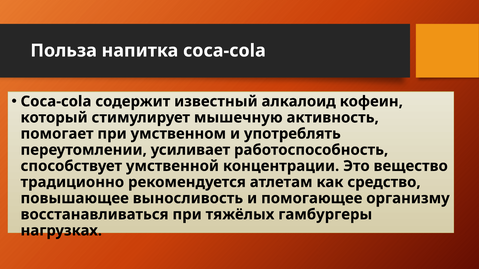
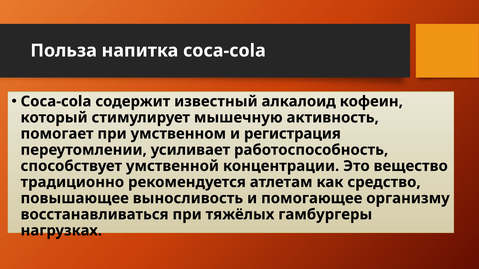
употреблять: употреблять -> регистрация (292, 134)
